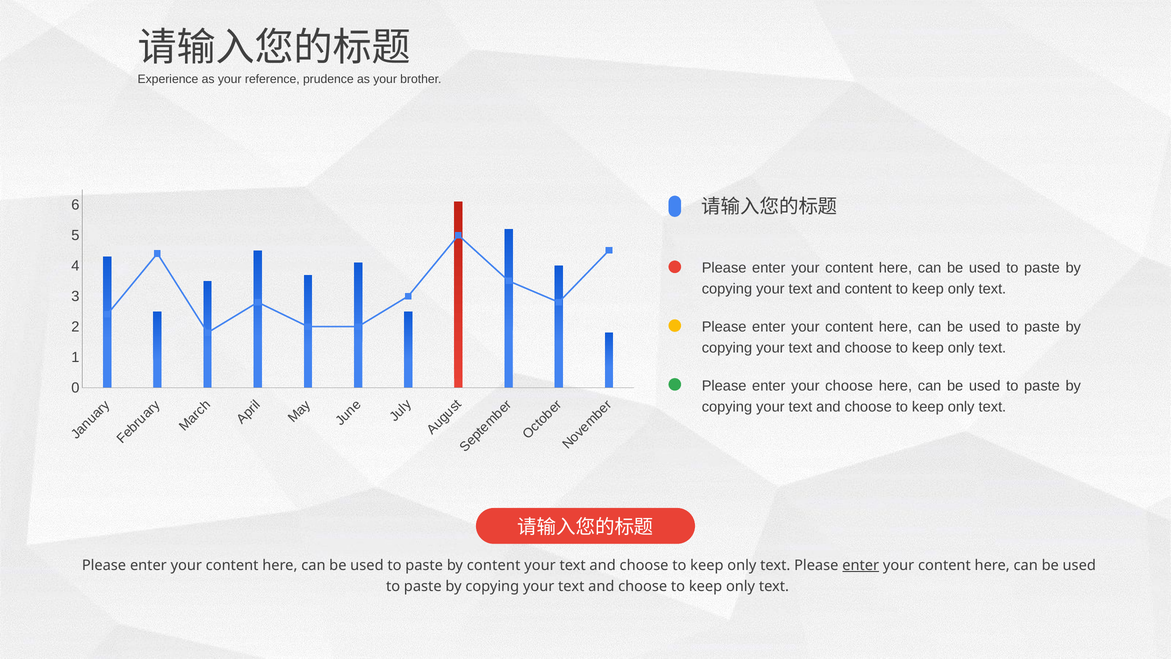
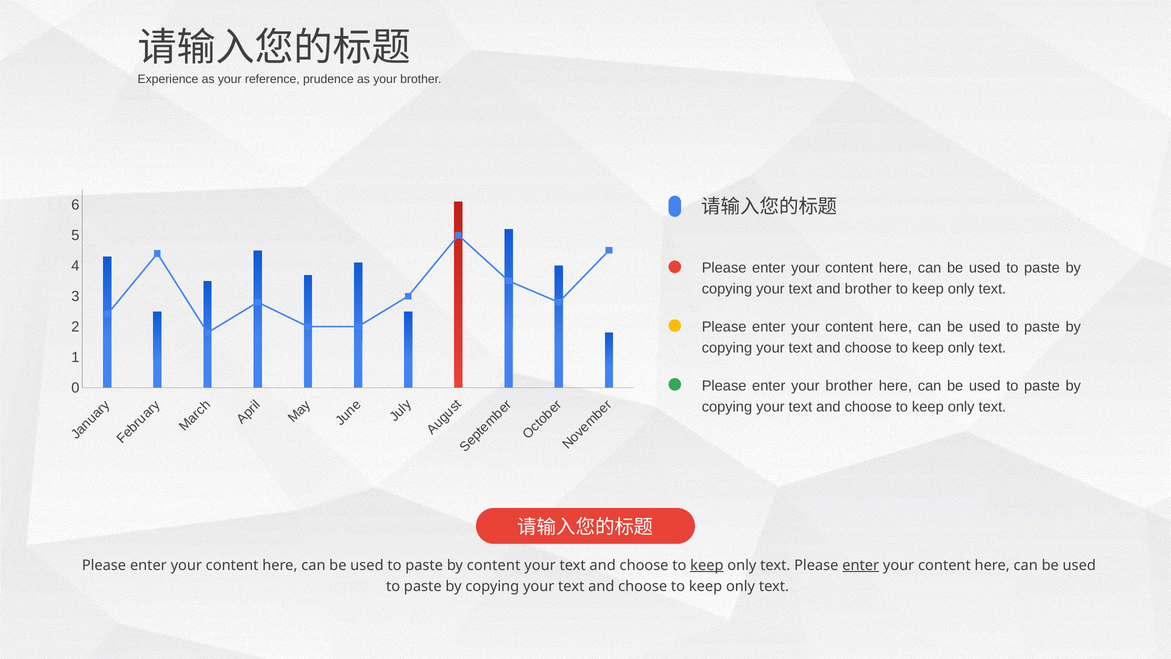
and content: content -> brother (868, 289)
enter your choose: choose -> brother (849, 386)
keep underline: none -> present (707, 565)
